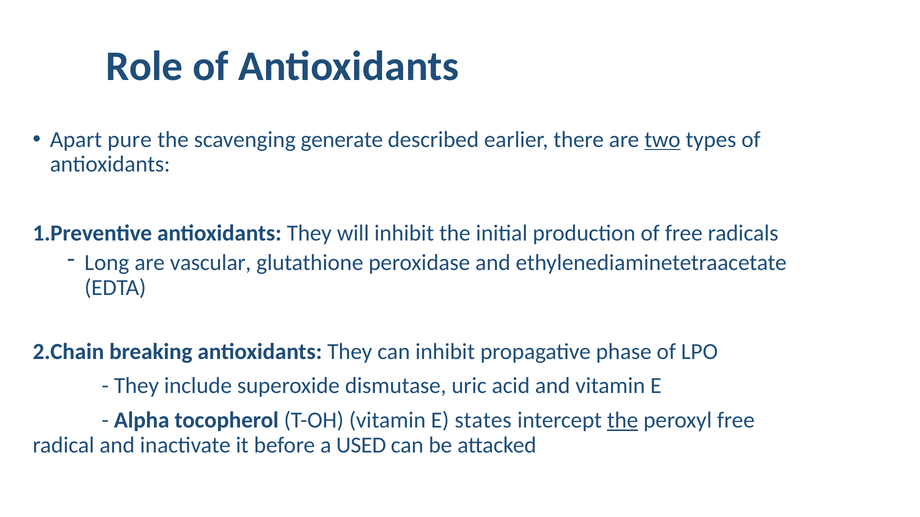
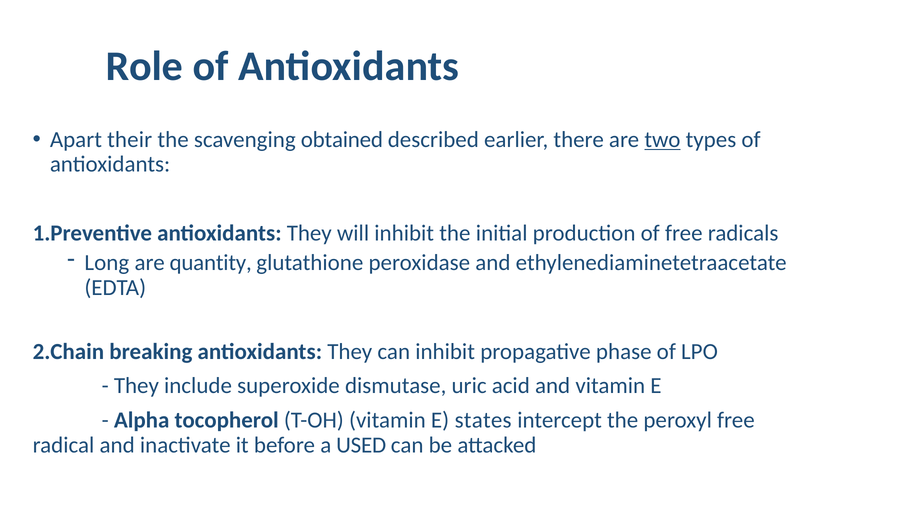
pure: pure -> their (130, 140)
generate: generate -> obtained (342, 140)
vascular: vascular -> quantity (211, 263)
the underline: present -> none (623, 421)
